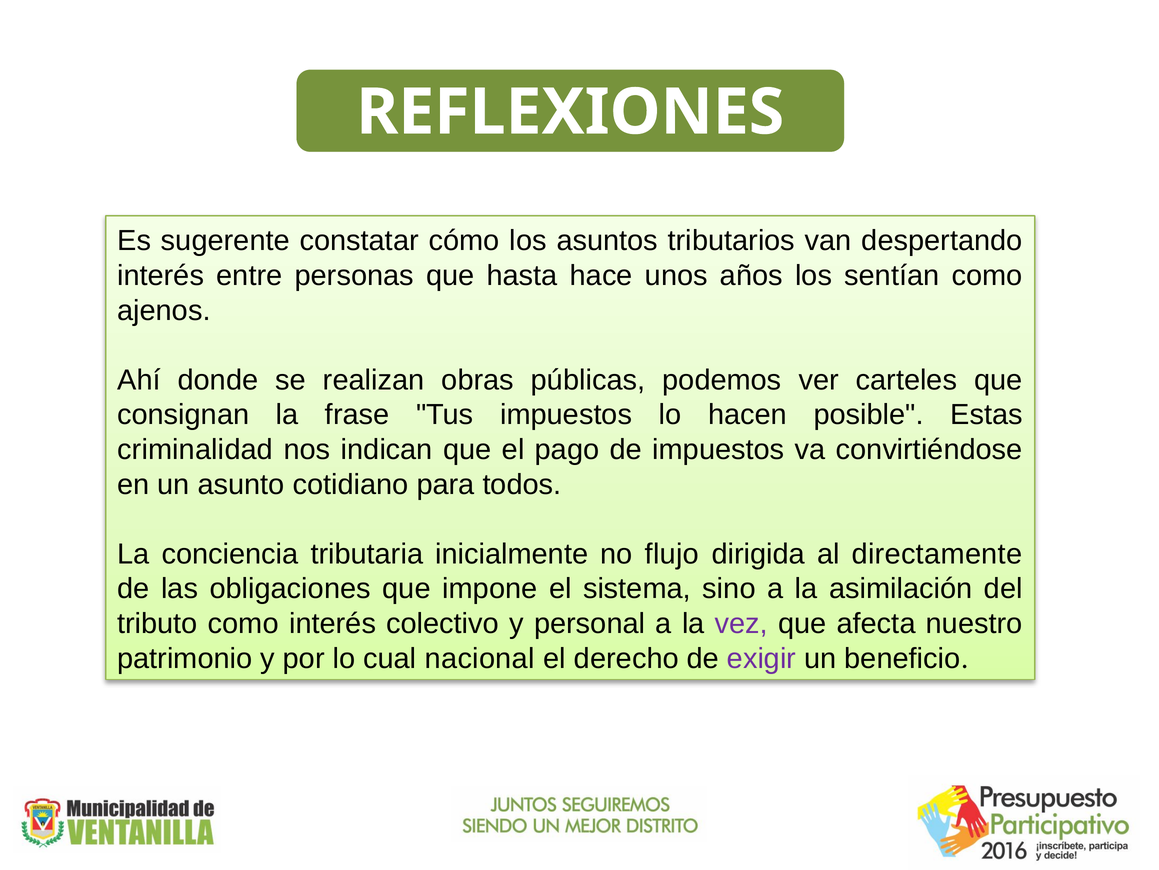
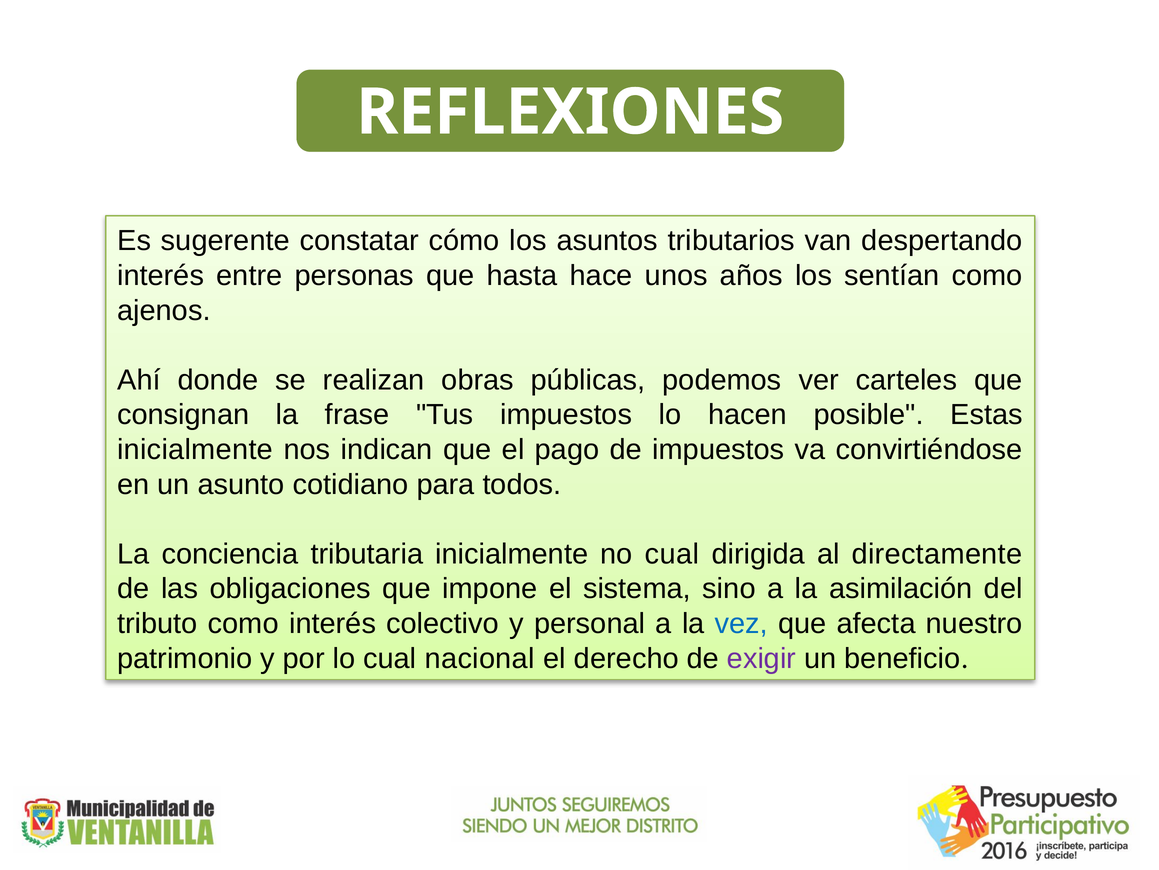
criminalidad: criminalidad -> inicialmente (195, 449)
no flujo: flujo -> cual (672, 554)
vez colour: purple -> blue (741, 623)
